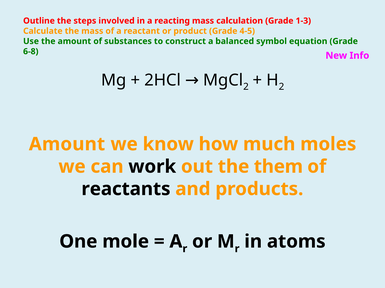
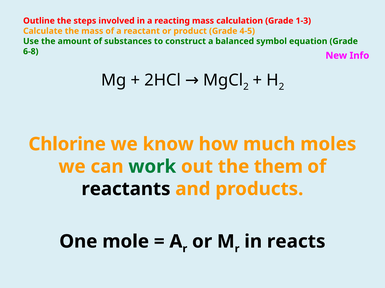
Amount: Amount -> Chlorine (67, 145)
work colour: black -> green (152, 167)
atoms: atoms -> reacts (296, 242)
